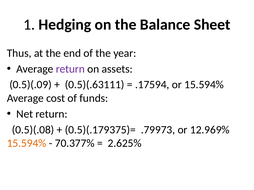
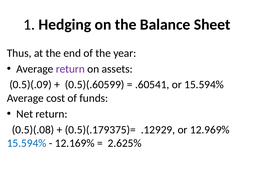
0.5)(.63111: 0.5)(.63111 -> 0.5)(.60599 (95, 85)
.17594: .17594 -> .60541 (152, 85)
.79973: .79973 -> .12929 (158, 130)
15.594% colour: orange -> blue (27, 144)
70.377%: 70.377% -> 12.169% (75, 144)
